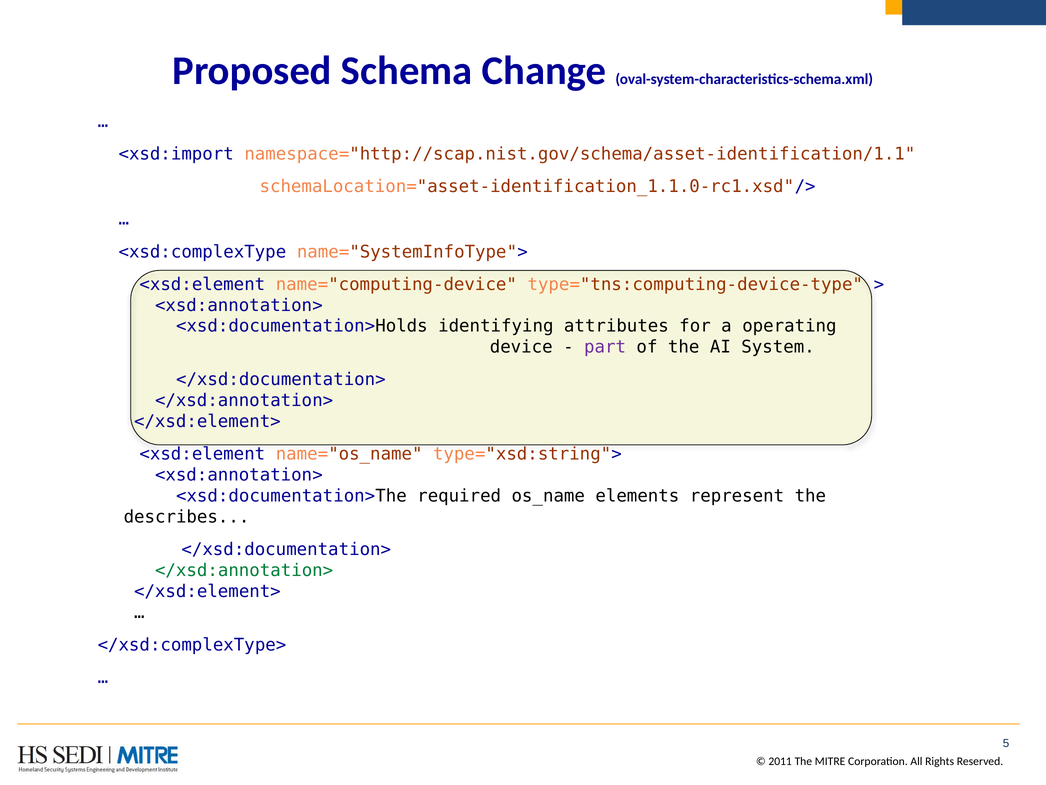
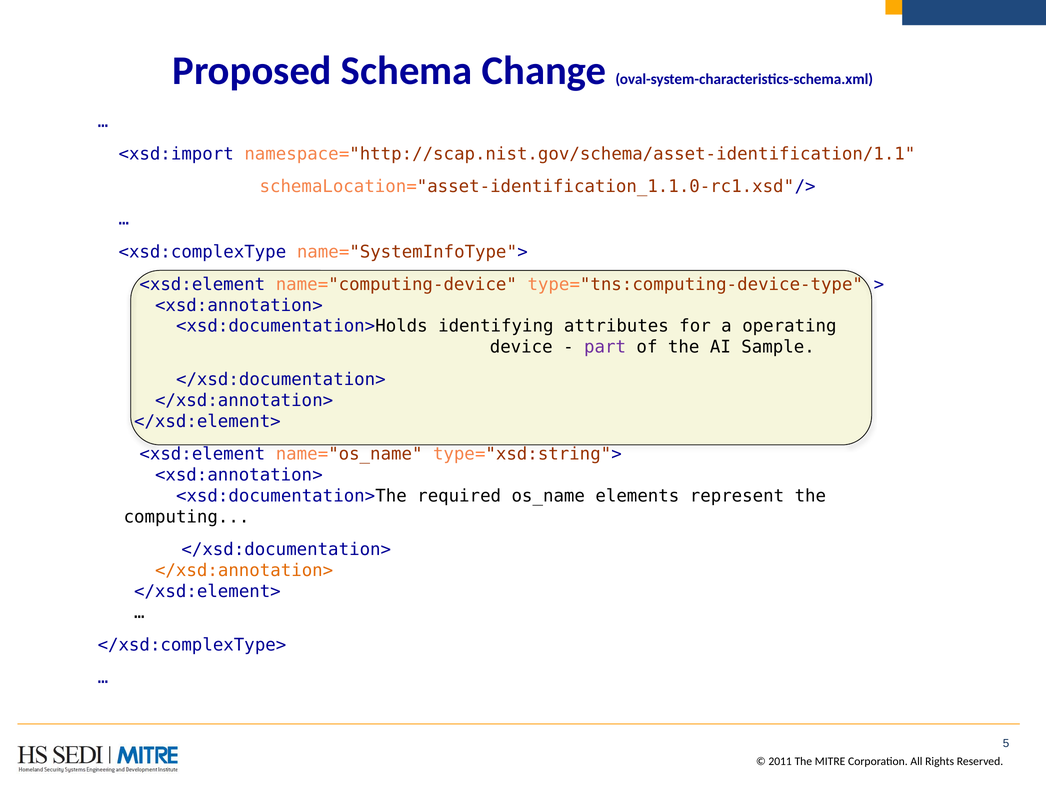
System: System -> Sample (778, 347)
describes: describes -> computing (186, 517)
</xsd:annotation> colour: green -> orange (244, 570)
